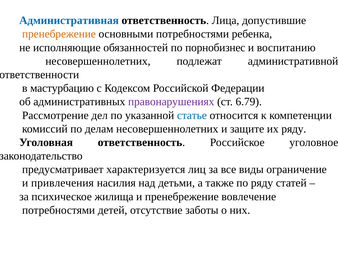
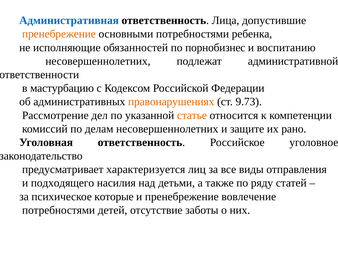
правонарушениях colour: purple -> orange (171, 102)
6.79: 6.79 -> 9.73 (249, 102)
статье colour: blue -> orange (192, 115)
их ряду: ряду -> рано (294, 129)
ограничение: ограничение -> отправления (297, 169)
привлечения: привлечения -> подходящего (63, 183)
жилища: жилища -> которые (114, 196)
